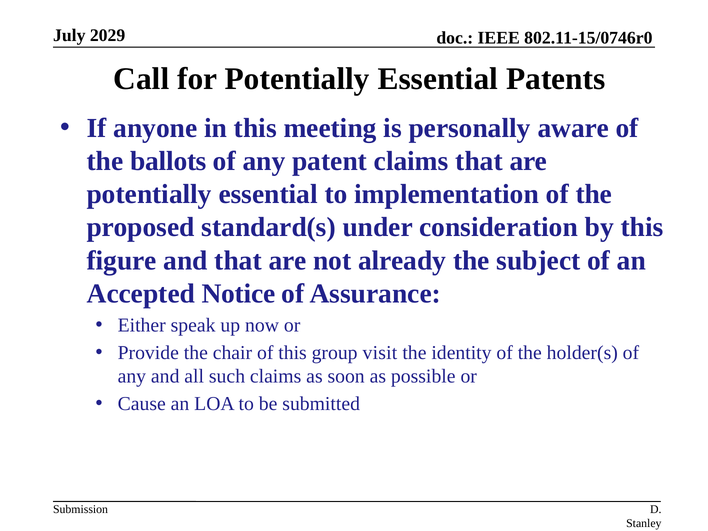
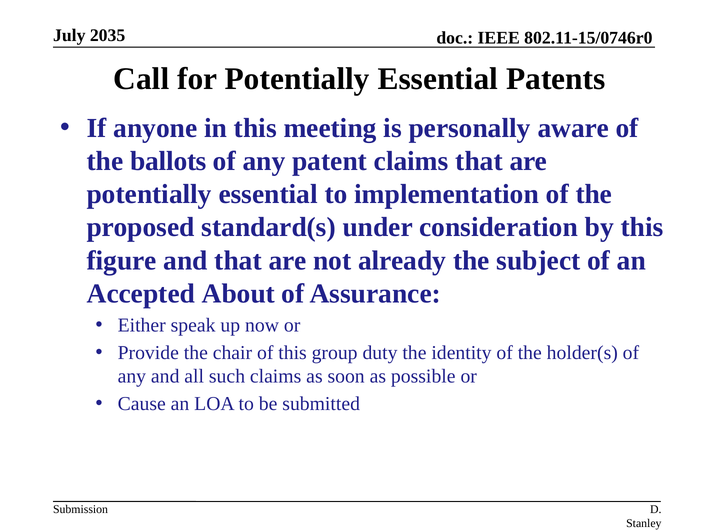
2029: 2029 -> 2035 (108, 36)
Notice: Notice -> About (238, 293)
visit: visit -> duty (380, 353)
